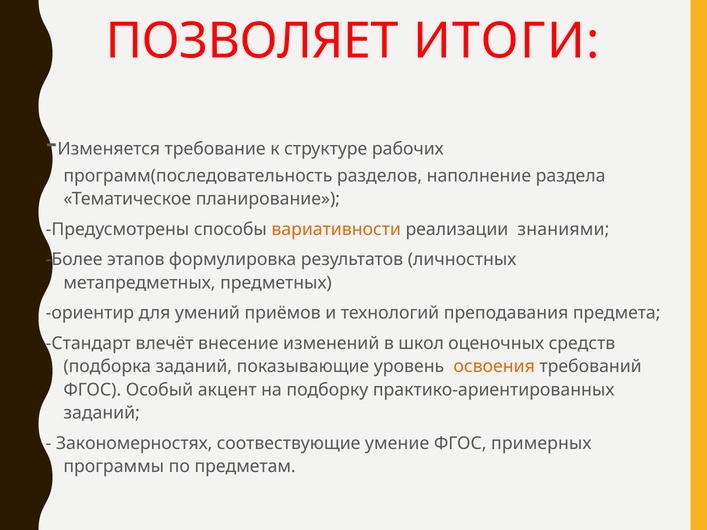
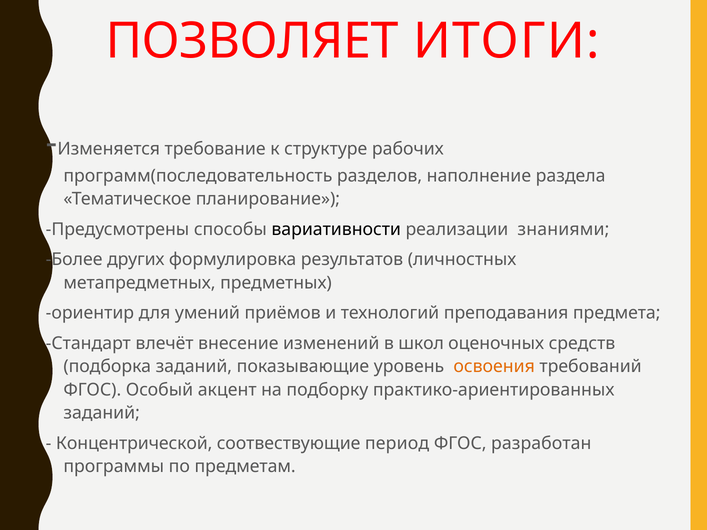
вариативности colour: orange -> black (336, 229)
этапов: этапов -> других (136, 260)
Закономерностях: Закономерностях -> Концентрической (134, 444)
умение: умение -> период (397, 444)
примерных: примерных -> разработан (541, 444)
